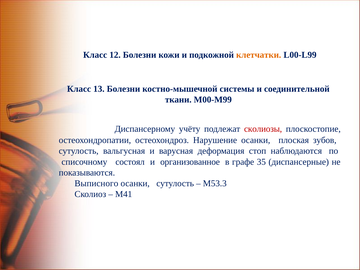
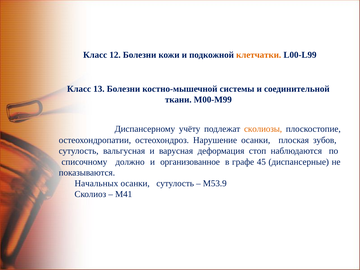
сколиозы colour: red -> orange (263, 129)
состоял: состоял -> должно (130, 162)
35: 35 -> 45 (261, 162)
Выписного: Выписного -> Начальных (96, 183)
М53.3: М53.3 -> М53.9 (215, 183)
